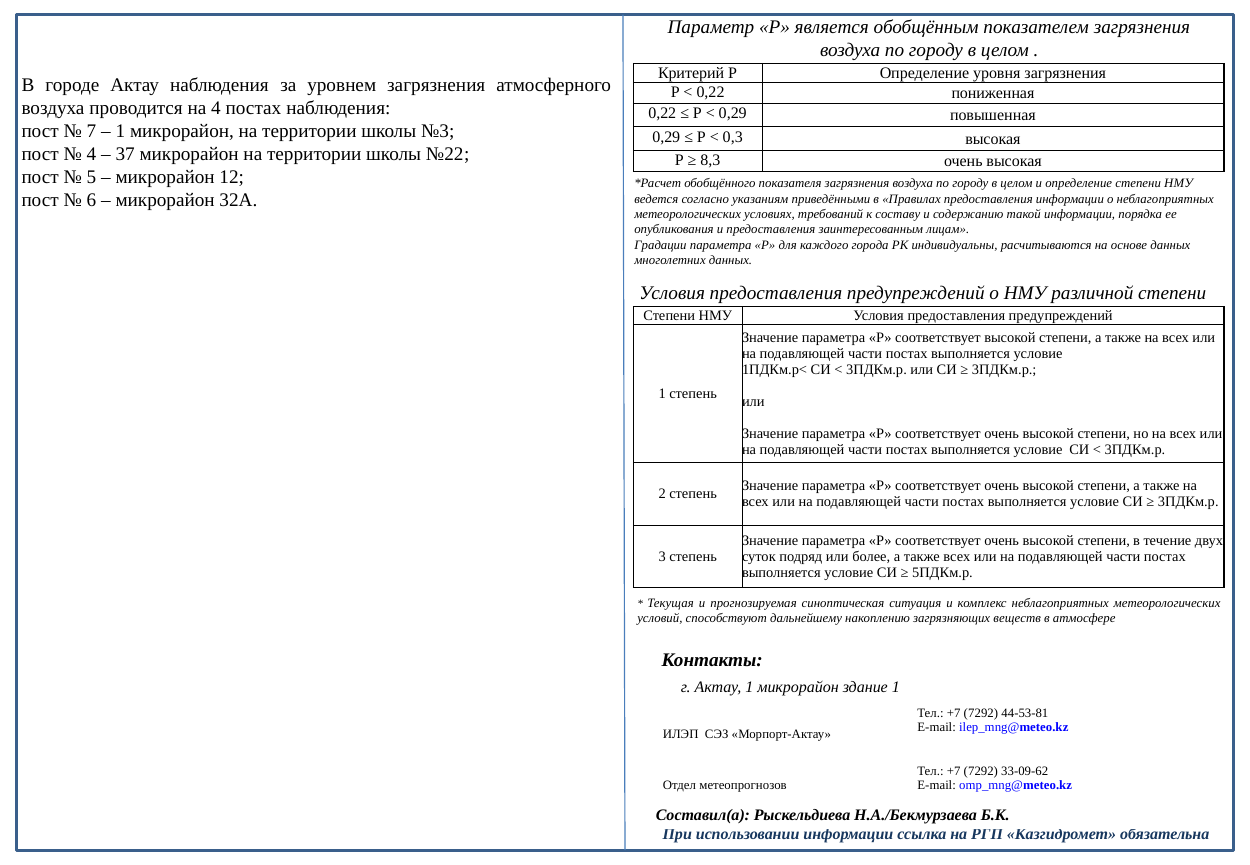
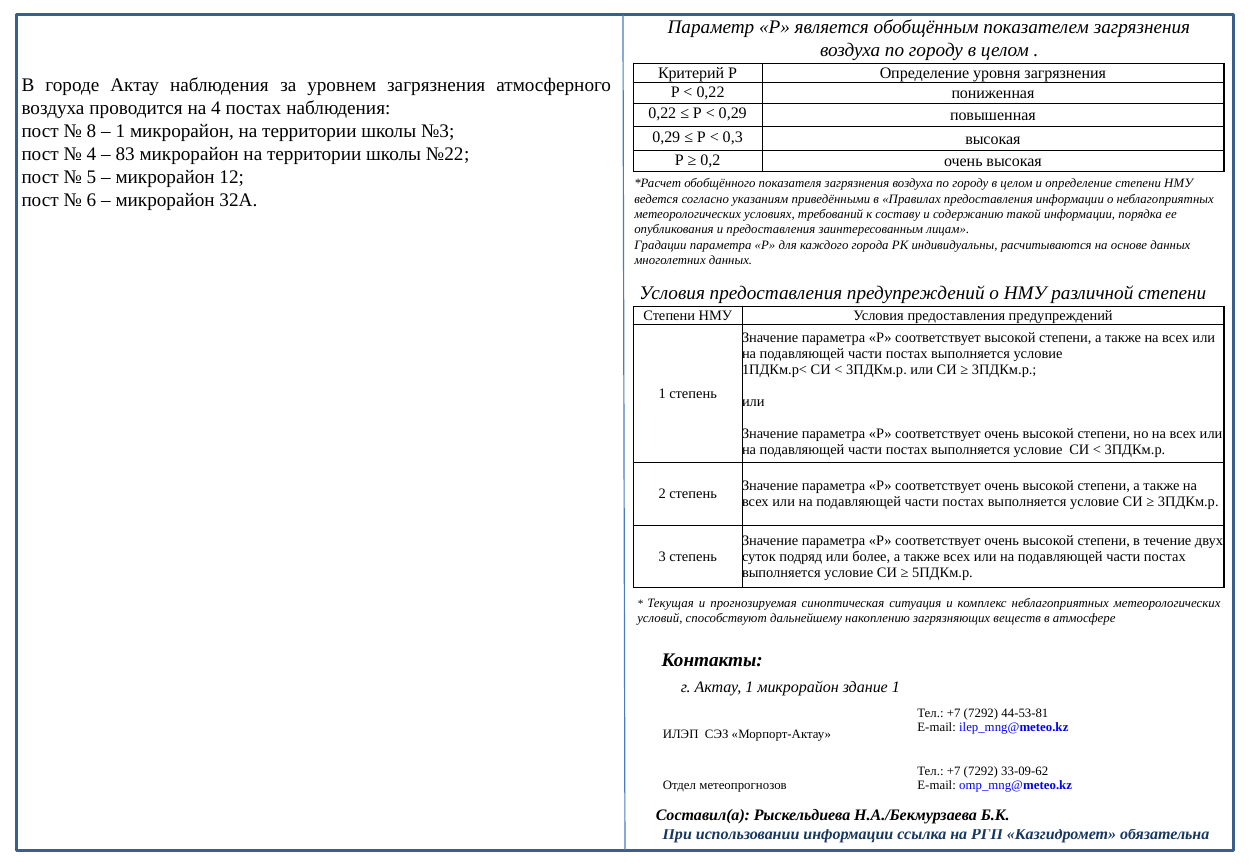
7: 7 -> 8 (91, 131)
37: 37 -> 83 (125, 155)
8,3: 8,3 -> 0,2 (710, 161)
